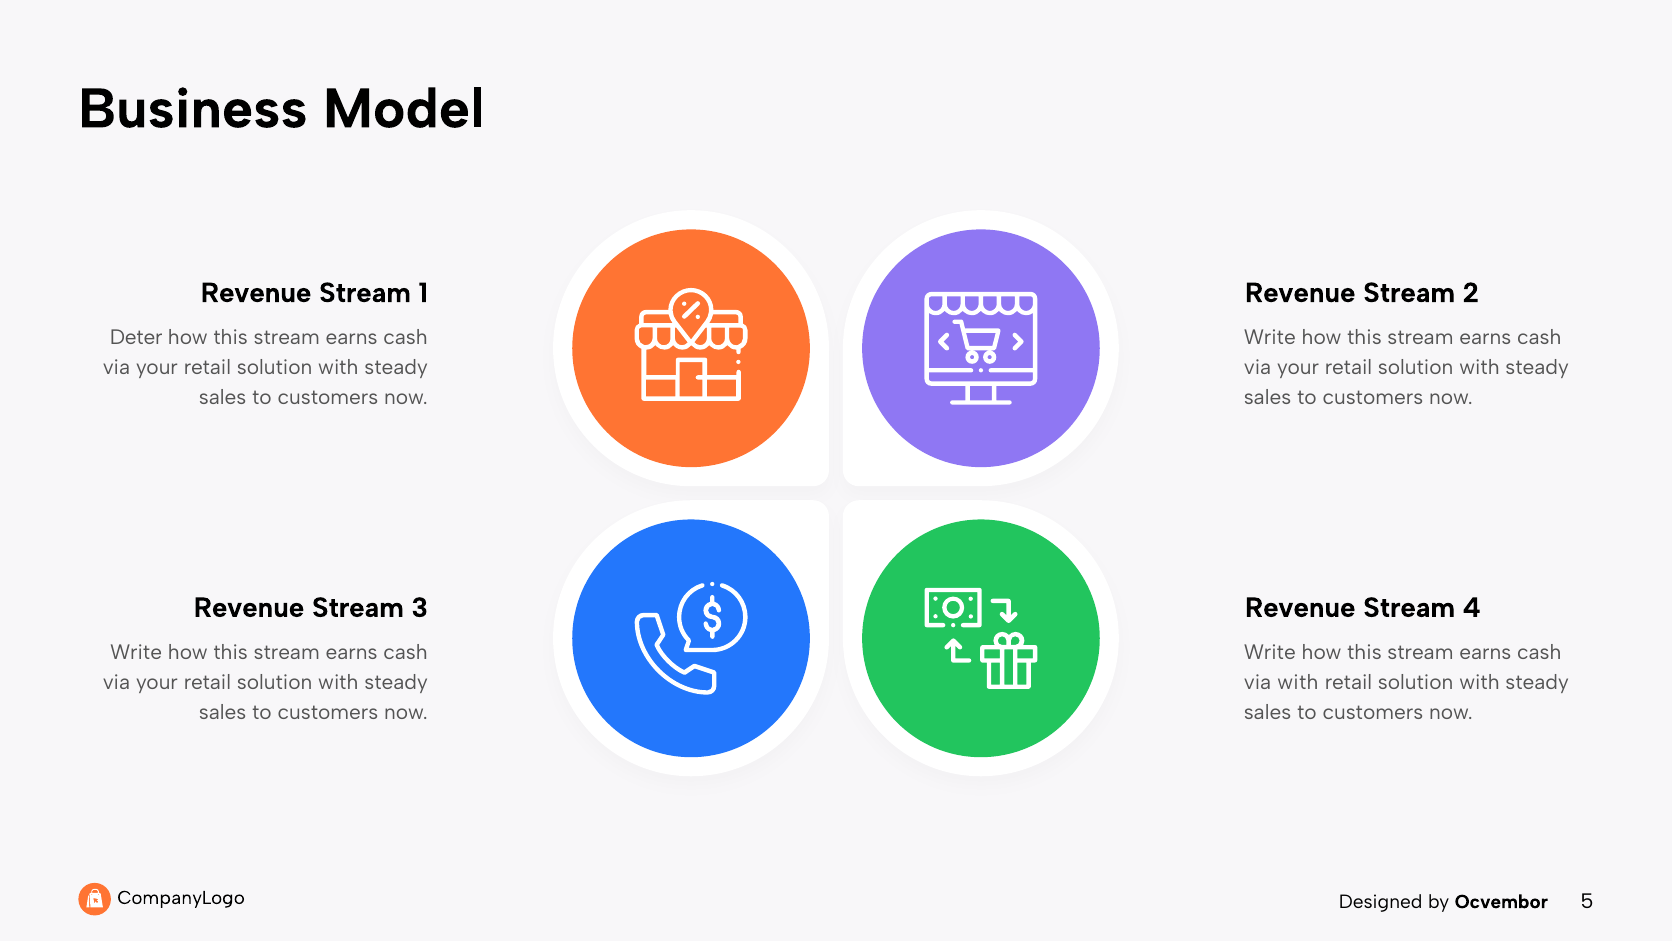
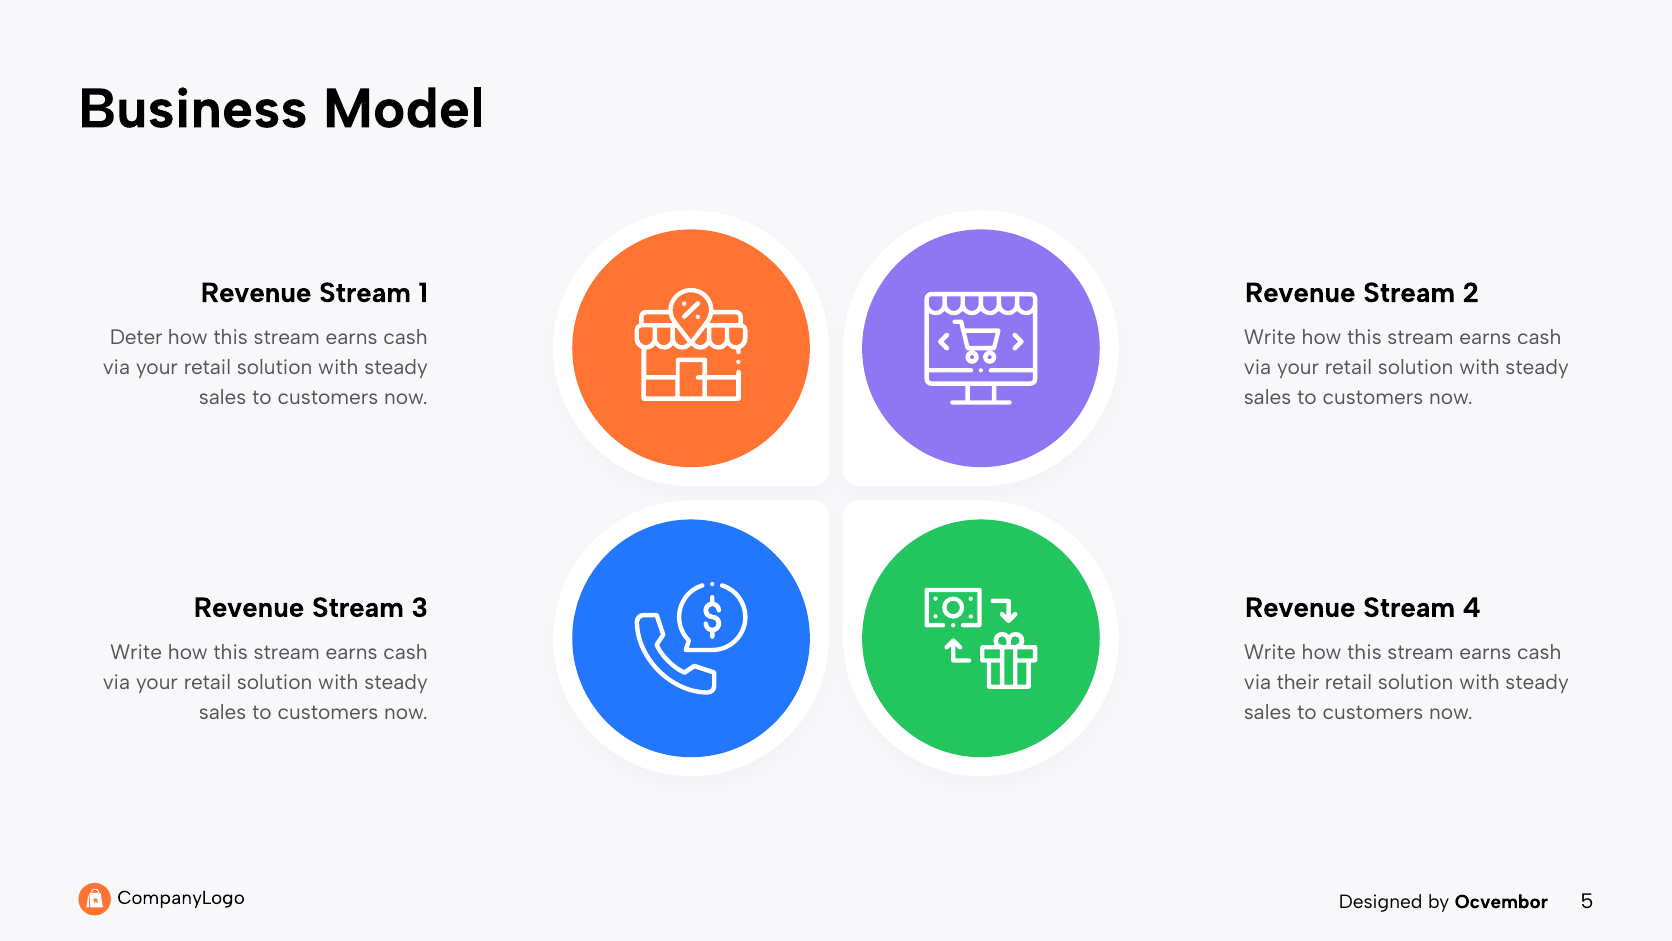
via with: with -> their (1298, 682)
